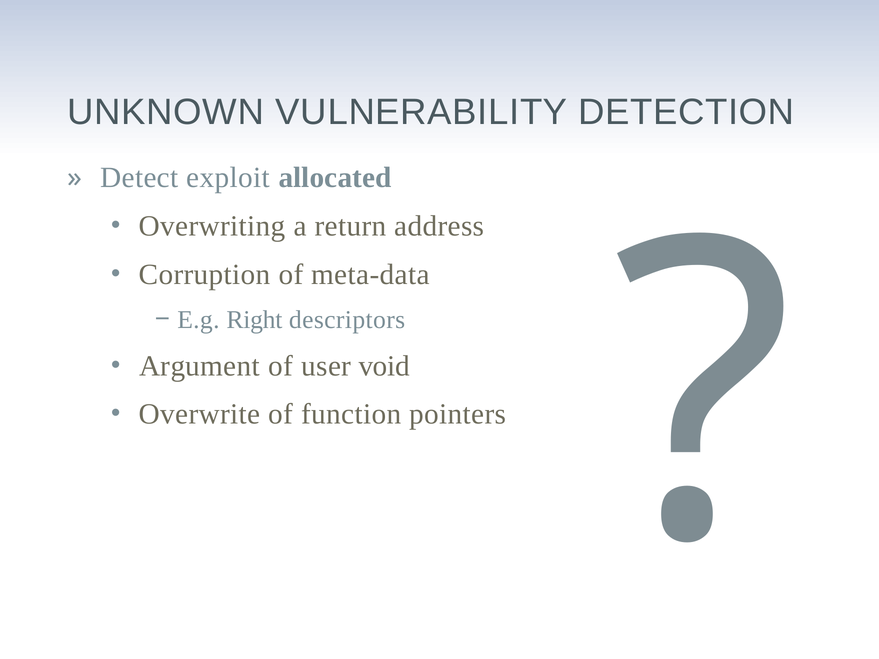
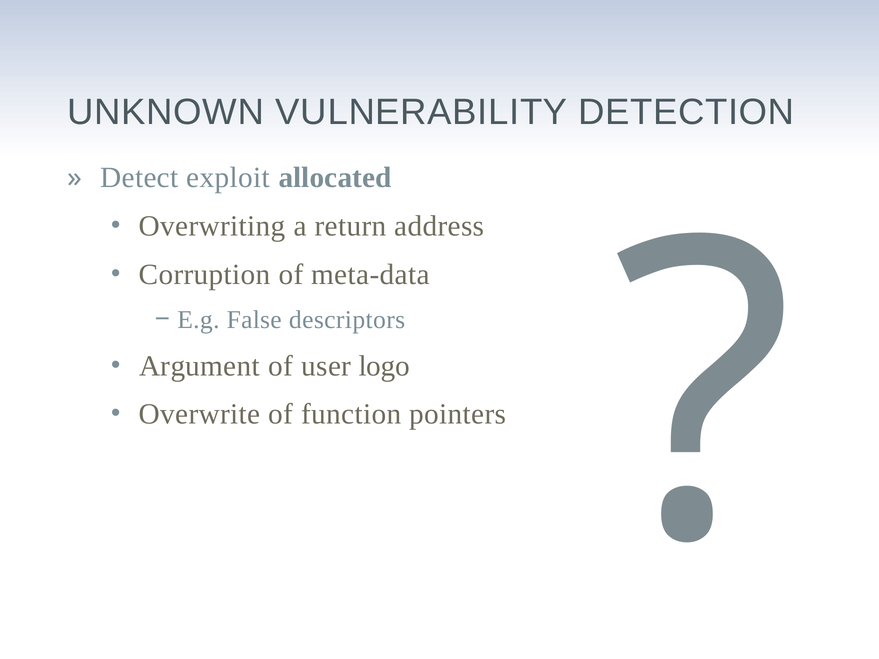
Right: Right -> False (254, 320)
void: void -> logo (384, 366)
